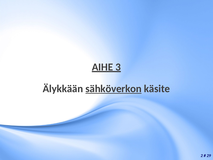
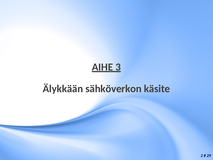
sähköverkon underline: present -> none (114, 89)
